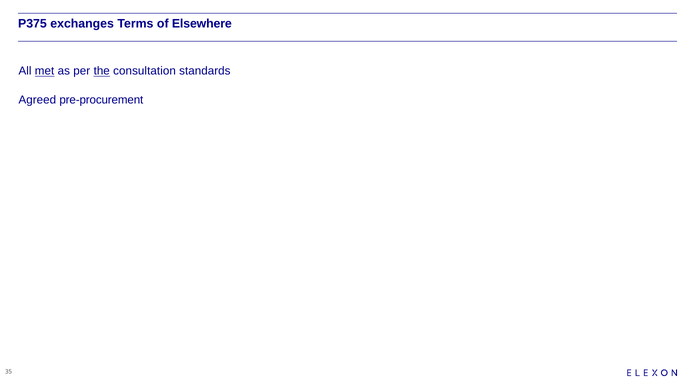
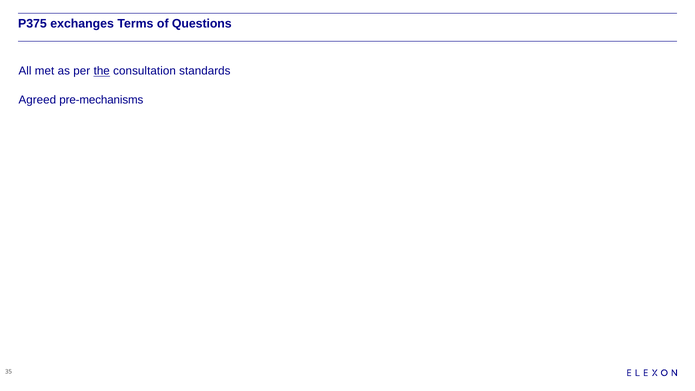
Elsewhere: Elsewhere -> Questions (202, 24)
met underline: present -> none (45, 71)
pre-procurement: pre-procurement -> pre-mechanisms (101, 100)
